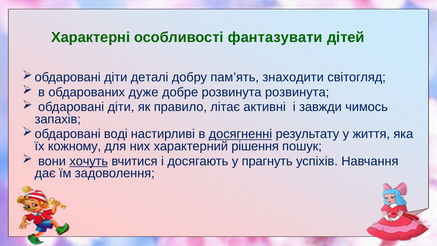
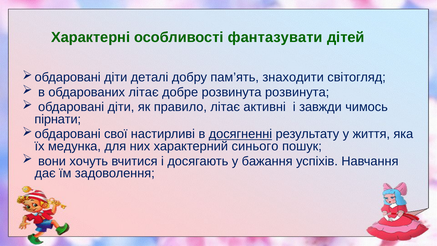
обдарованих дуже: дуже -> літає (144, 92)
запахів: запахів -> пірнати (58, 119)
воді: воді -> свої (116, 134)
кожному: кожному -> медунка (74, 146)
рішення: рішення -> синього (255, 146)
хочуть underline: present -> none (89, 161)
прагнуть: прагнуть -> бажання (267, 161)
